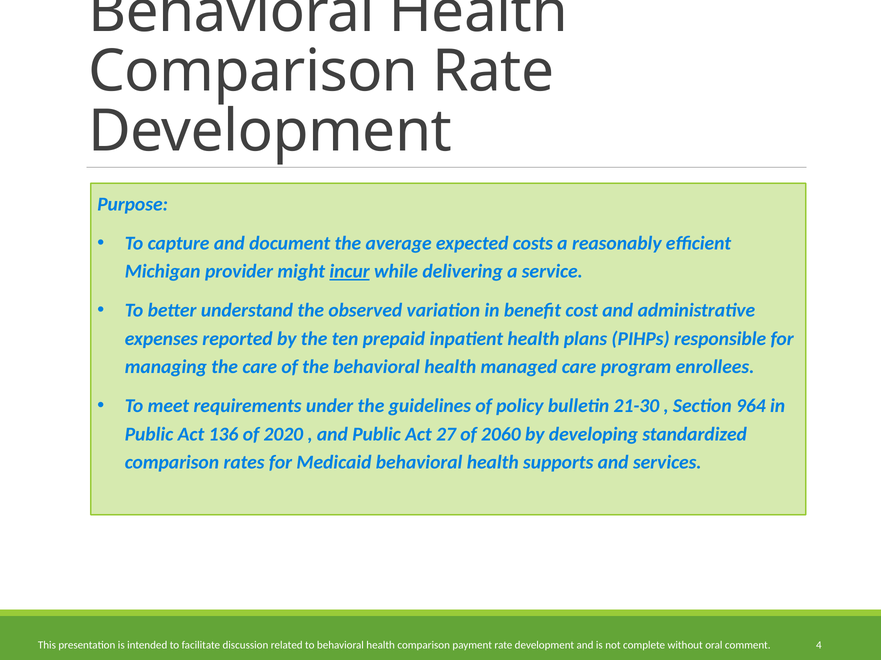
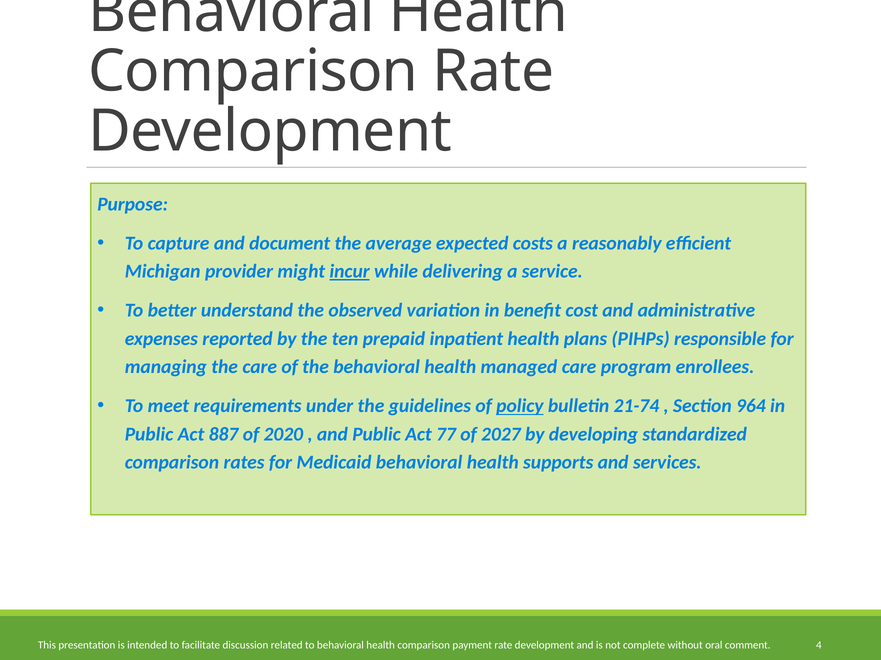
policy underline: none -> present (520, 406)
21-30: 21-30 -> 21-74 (636, 406)
136: 136 -> 887 (224, 435)
27: 27 -> 77 (446, 435)
2060: 2060 -> 2027 (501, 435)
